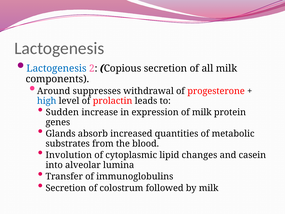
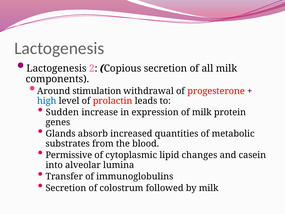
Lactogenesis colour: blue -> black (56, 68)
suppresses: suppresses -> stimulation (97, 91)
Involution: Involution -> Permissive (69, 155)
